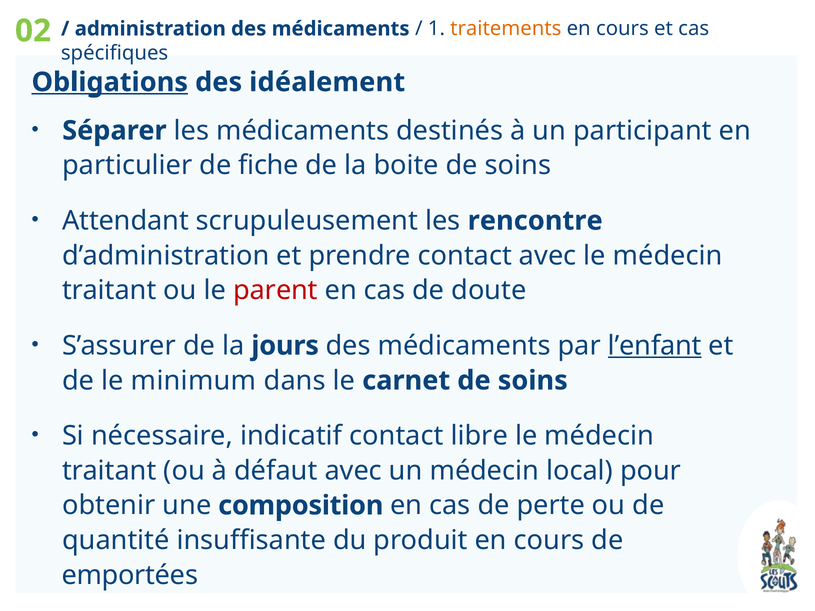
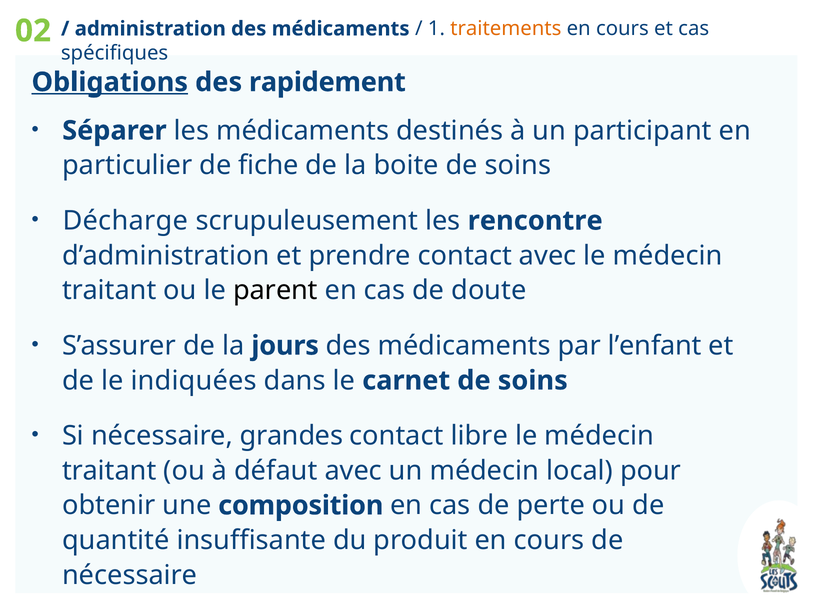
idéalement: idéalement -> rapidement (327, 82)
Attendant: Attendant -> Décharge (125, 221)
parent colour: red -> black (275, 291)
l’enfant underline: present -> none (655, 346)
minimum: minimum -> indiquées (194, 381)
indicatif: indicatif -> grandes (291, 436)
emportées: emportées -> nécessaire (130, 575)
